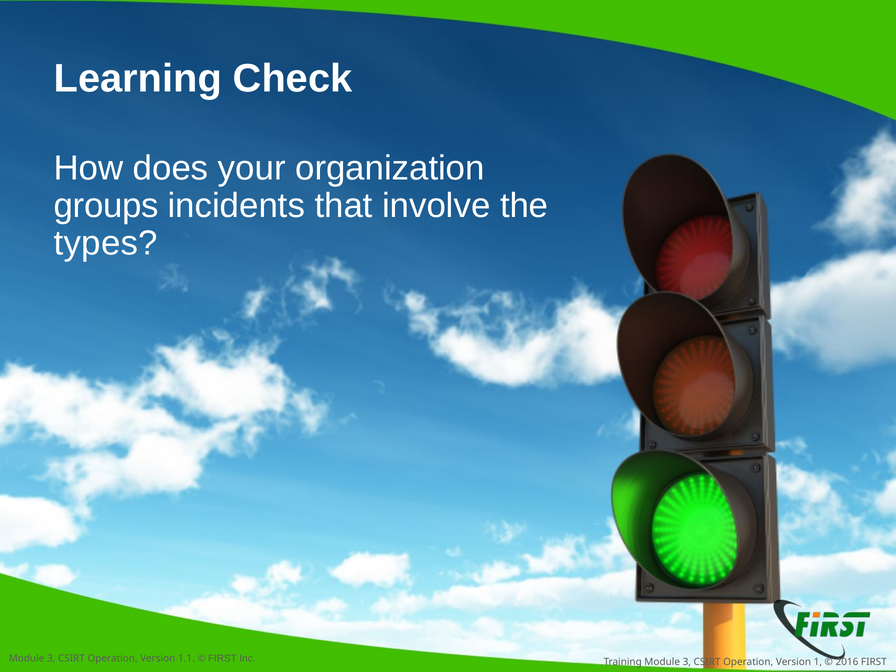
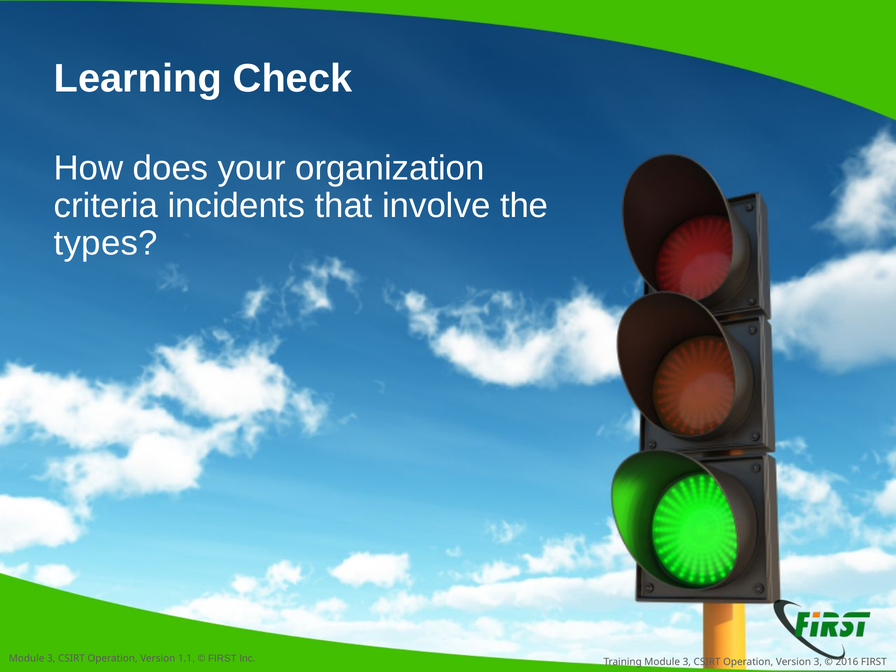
groups: groups -> criteria (106, 206)
Version 1: 1 -> 3 (818, 662)
